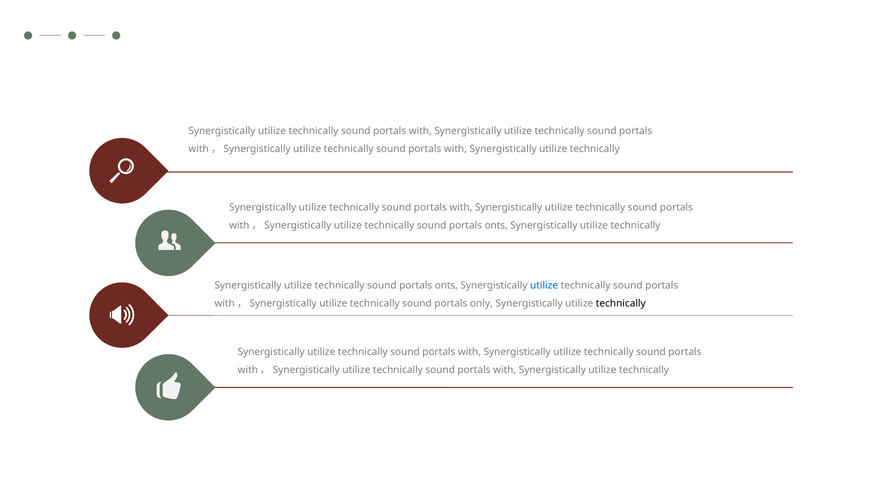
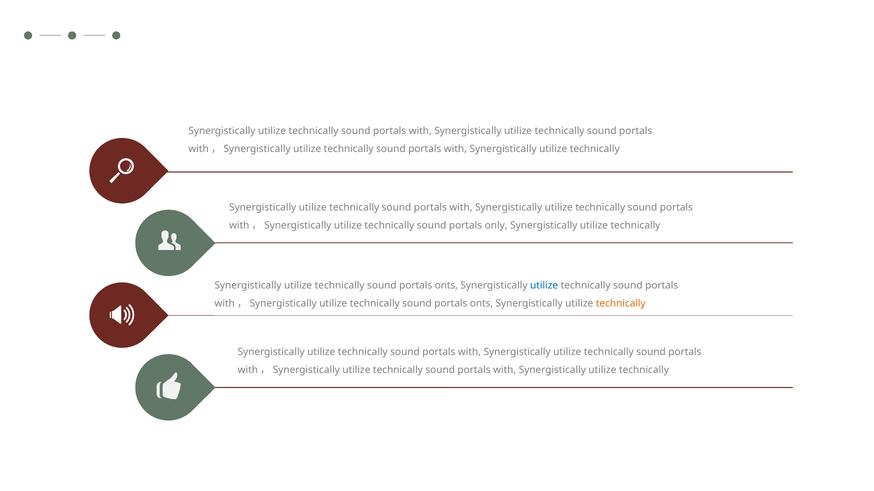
onts: onts -> only (496, 226)
only: only -> onts (482, 304)
technically colour: black -> orange (621, 304)
